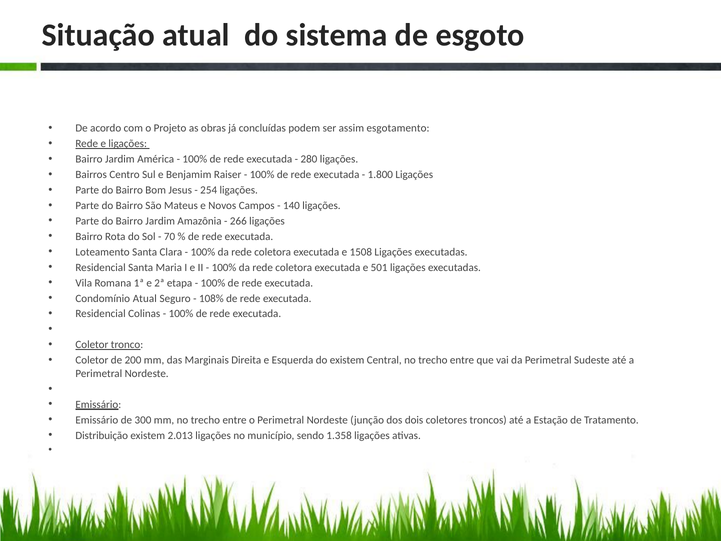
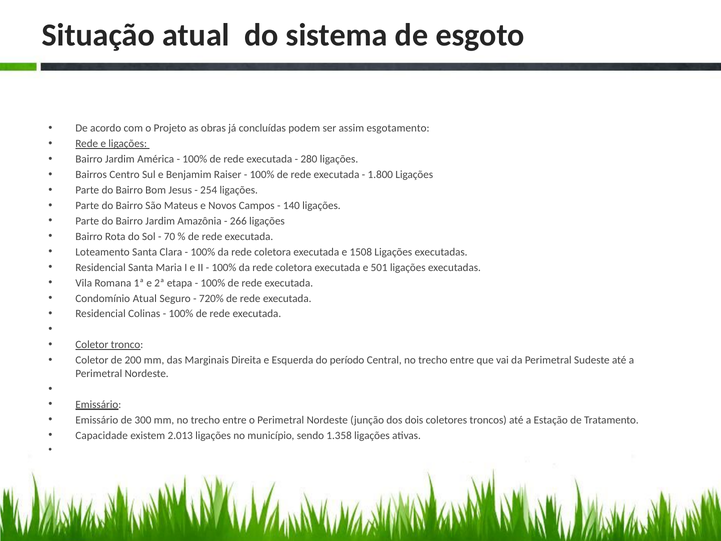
108%: 108% -> 720% (211, 298)
do existem: existem -> período (347, 360)
Distribuição: Distribuição -> Capacidade (102, 435)
